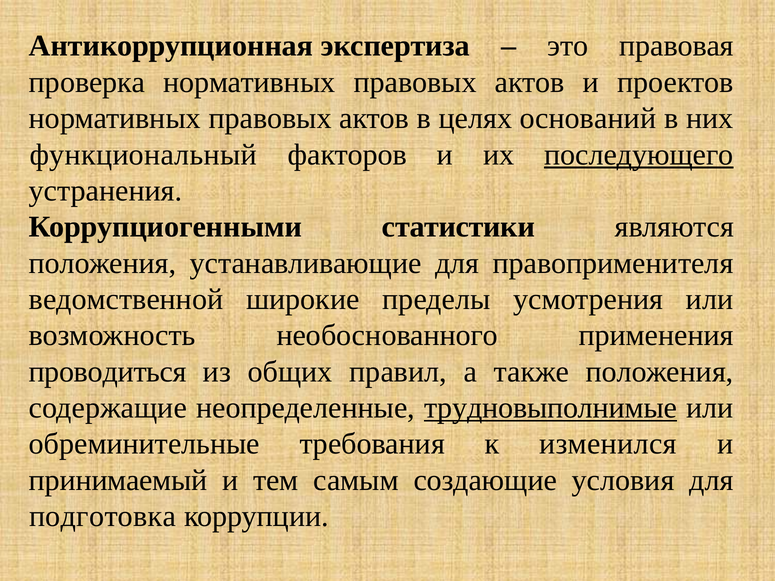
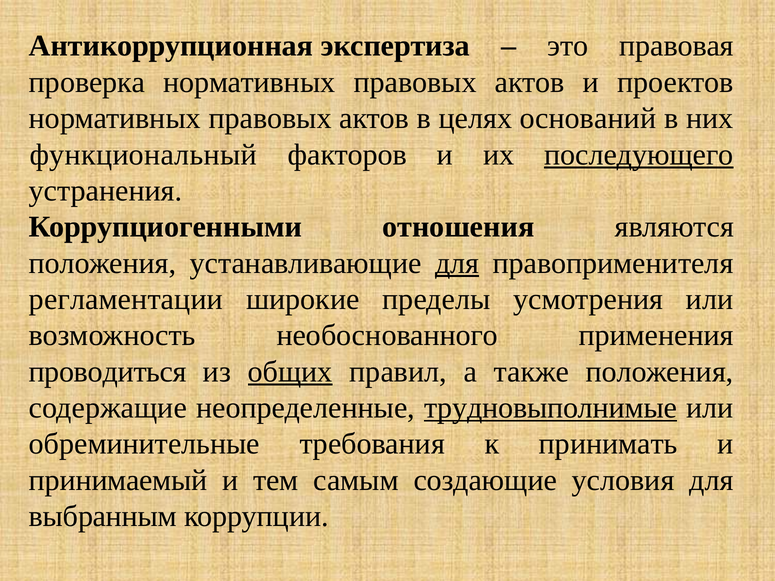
статистики: статистики -> отношения (458, 227)
для underline: none -> present (457, 263)
ведомственной: ведомственной -> регламентации (126, 299)
общих underline: none -> present (290, 372)
изменился: изменился -> принимать (608, 444)
подготовка: подготовка -> выбранным (103, 517)
